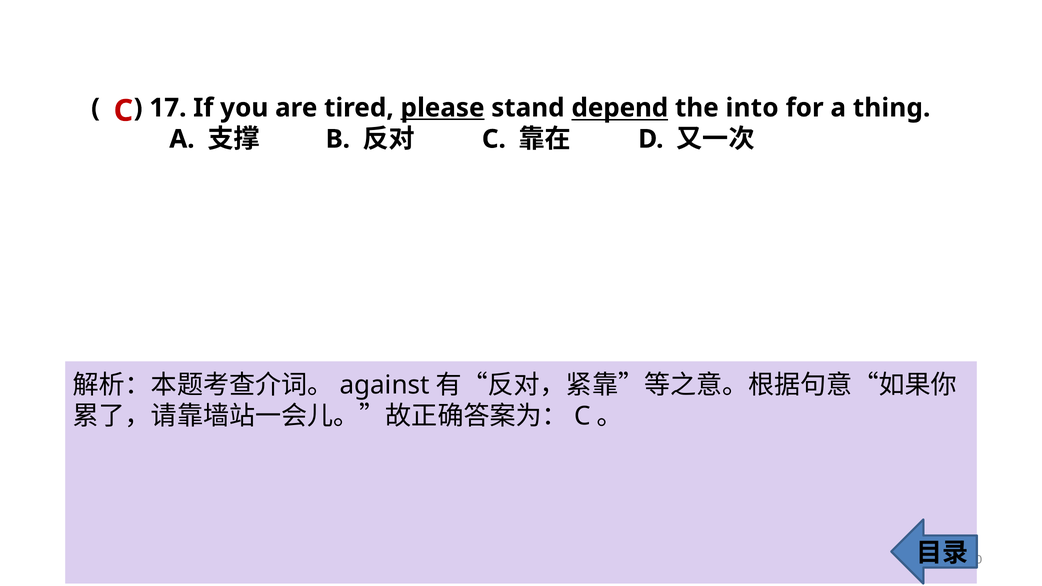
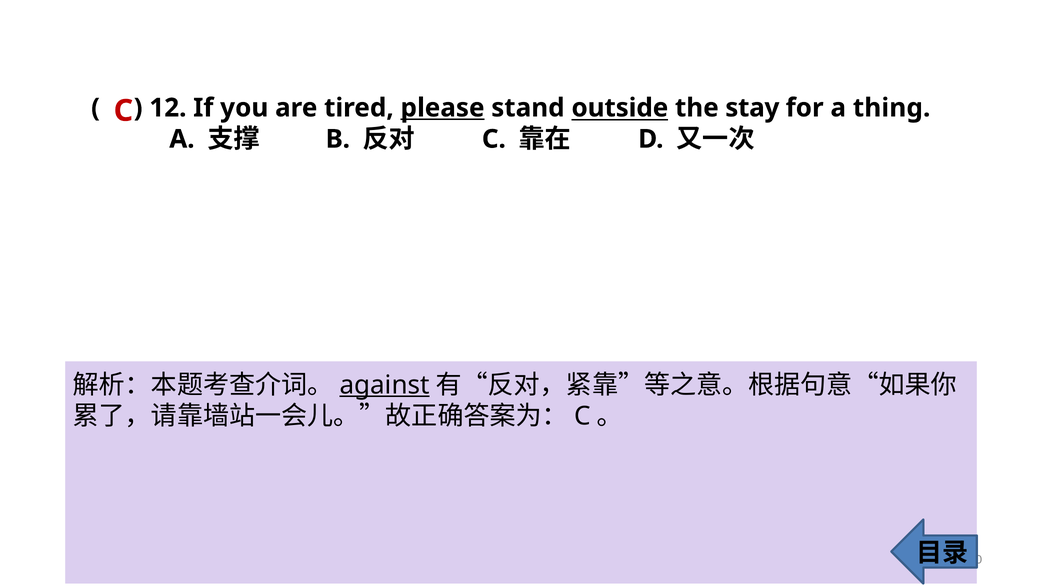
17: 17 -> 12 (168, 108)
depend: depend -> outside (620, 108)
into: into -> stay (752, 108)
against underline: none -> present (385, 385)
